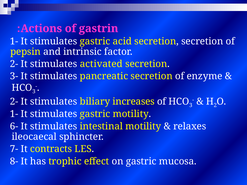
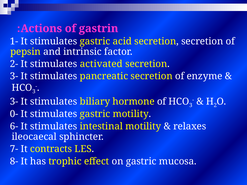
2-: 2- -> 3- (14, 102)
increases: increases -> hormone (134, 102)
1-: 1- -> 0- (14, 114)
